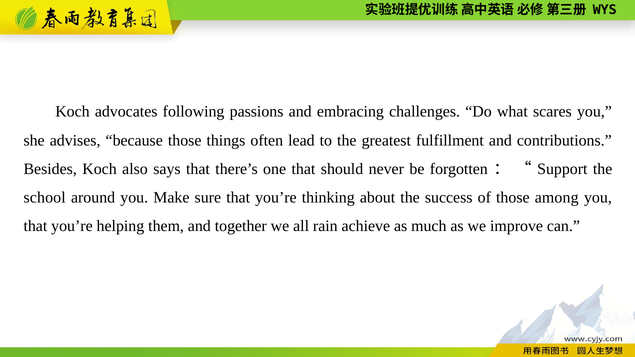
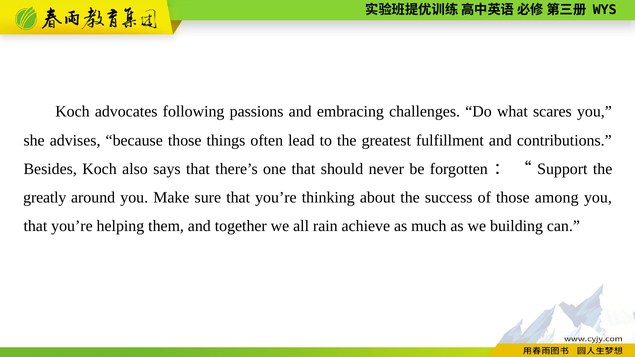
school: school -> greatly (45, 198)
improve: improve -> building (517, 226)
